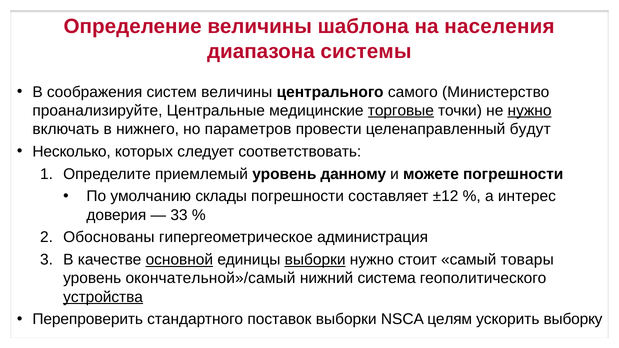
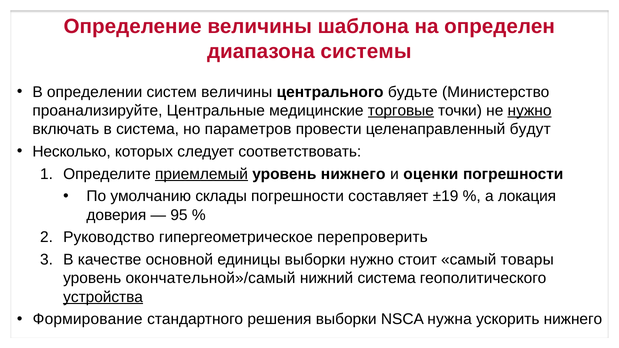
населения: населения -> определен (500, 27)
соображения: соображения -> определении (95, 92)
самого: самого -> будьте (413, 92)
в нижнего: нижнего -> система (148, 129)
приемлемый underline: none -> present (201, 174)
уровень данному: данному -> нижнего (353, 174)
можете: можете -> оценки (431, 174)
±12: ±12 -> ±19 (446, 196)
интерес: интерес -> локация (527, 196)
33: 33 -> 95 (179, 215)
Обоснованы: Обоснованы -> Руководство (109, 237)
администрация: администрация -> перепроверить (372, 237)
основной underline: present -> none (179, 260)
выборки underline: present -> none (315, 260)
Перепроверить: Перепроверить -> Формирование (88, 320)
поставок: поставок -> решения (279, 320)
целям: целям -> нужна (450, 320)
ускорить выборку: выборку -> нижнего (573, 320)
